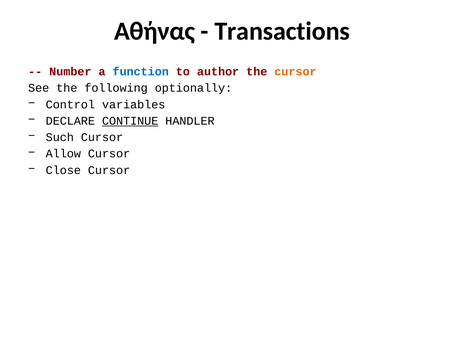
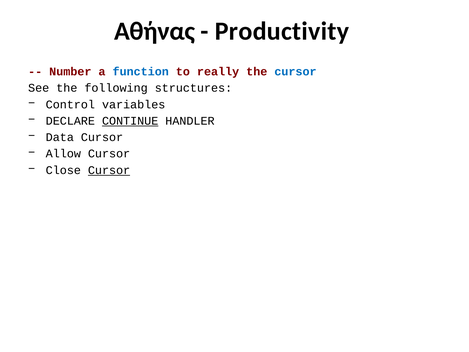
Transactions: Transactions -> Productivity (282, 31)
author: author -> really (218, 72)
cursor colour: orange -> blue (295, 72)
optionally: optionally -> structures (193, 88)
Such: Such -> Data (60, 137)
Cursor underline: none -> present (109, 170)
